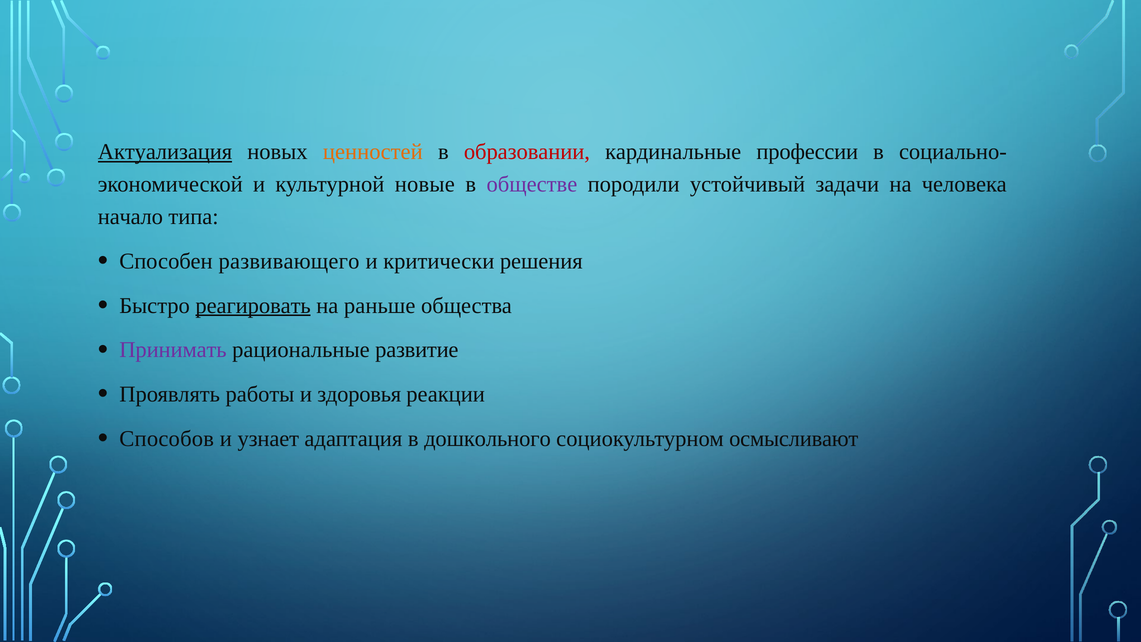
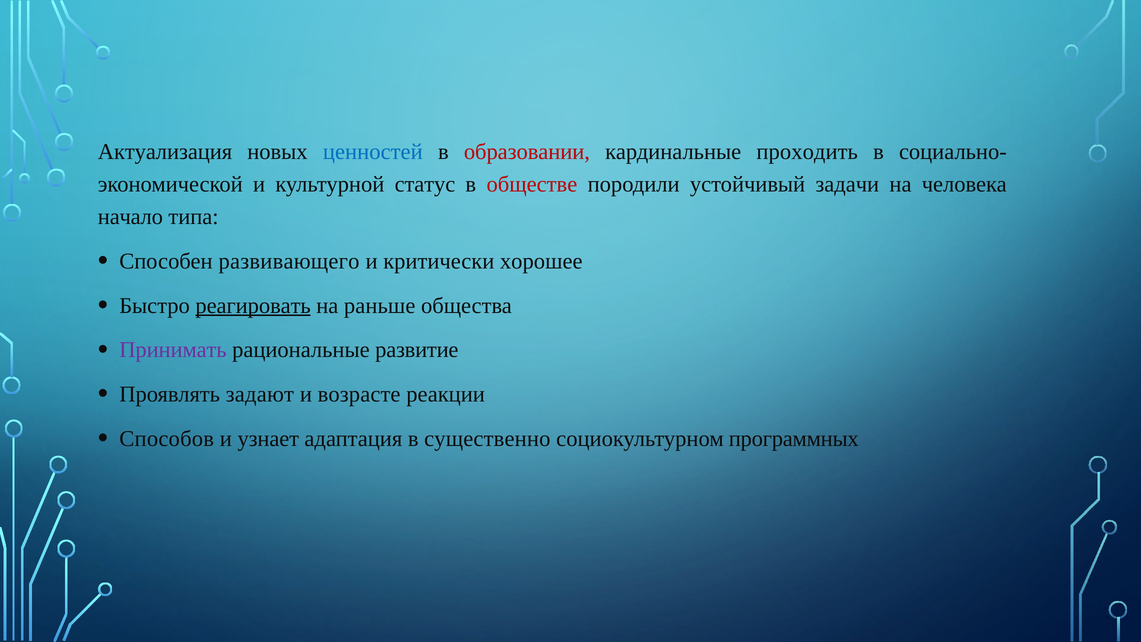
Актуализация underline: present -> none (165, 152)
ценностей colour: orange -> blue (373, 152)
профессии: профессии -> проходить (807, 152)
новые: новые -> статус (425, 184)
обществе colour: purple -> red (532, 184)
решения: решения -> хорошее (541, 261)
работы: работы -> задают (260, 394)
здоровья: здоровья -> возрасте (359, 394)
дошкольного: дошкольного -> существенно (487, 439)
осмысливают: осмысливают -> программных (794, 439)
